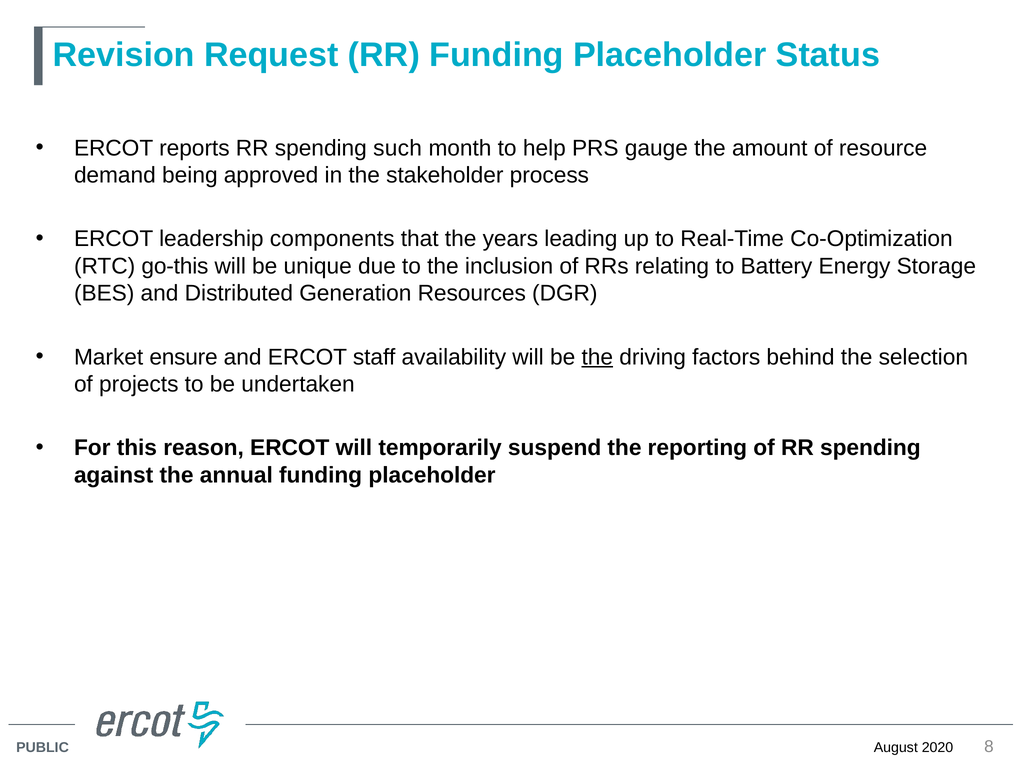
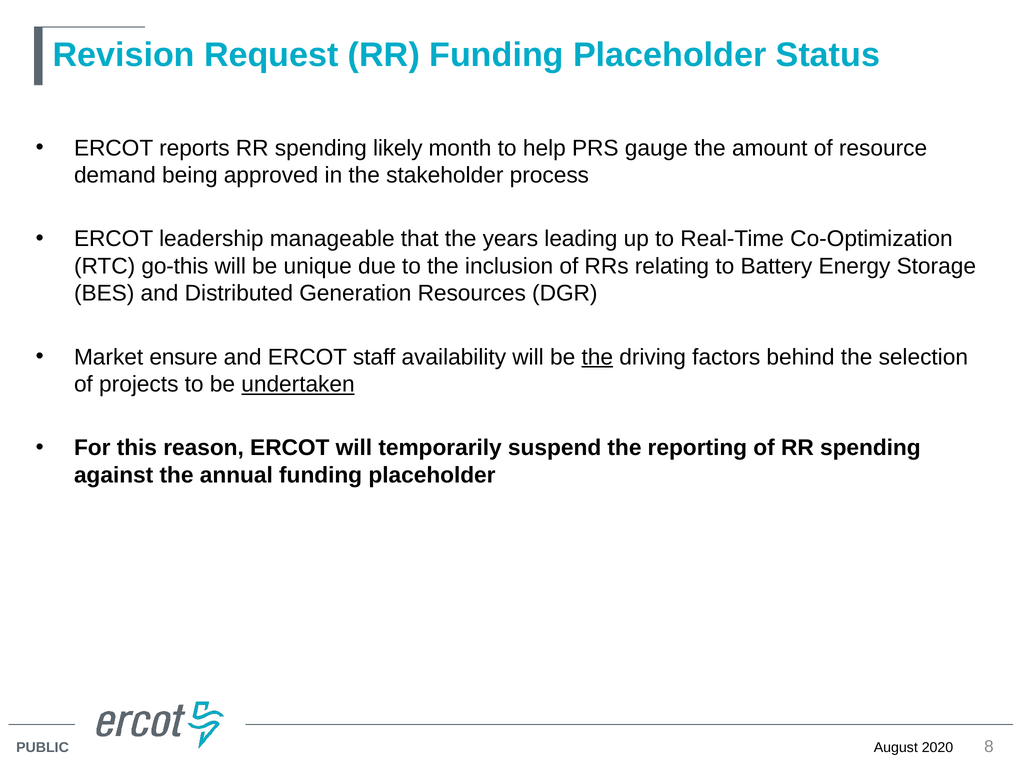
such: such -> likely (398, 148)
components: components -> manageable (332, 239)
undertaken underline: none -> present (298, 384)
